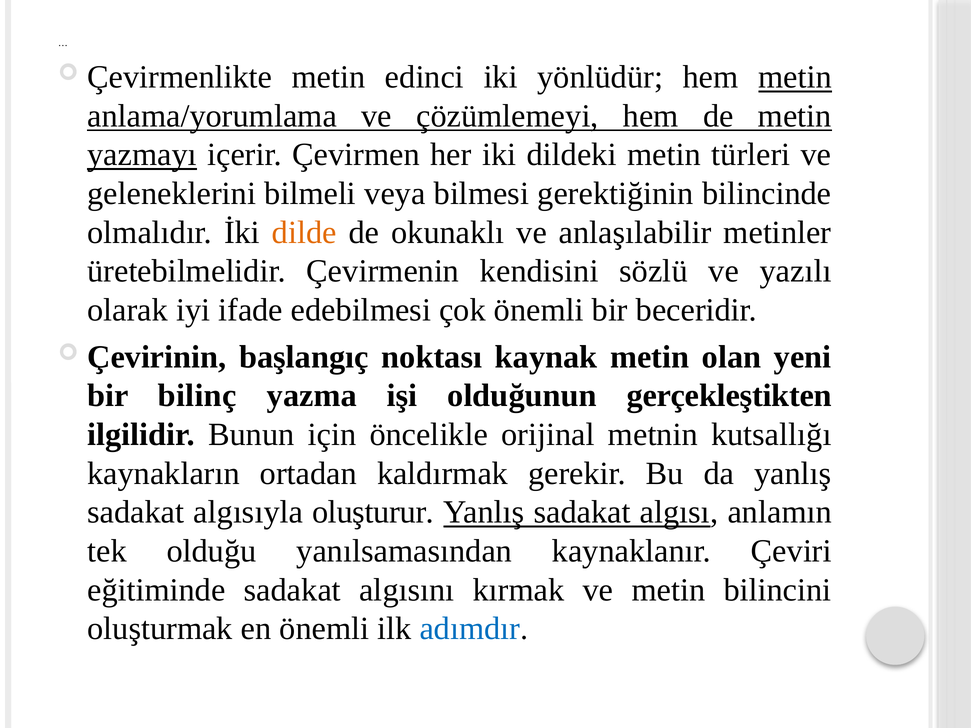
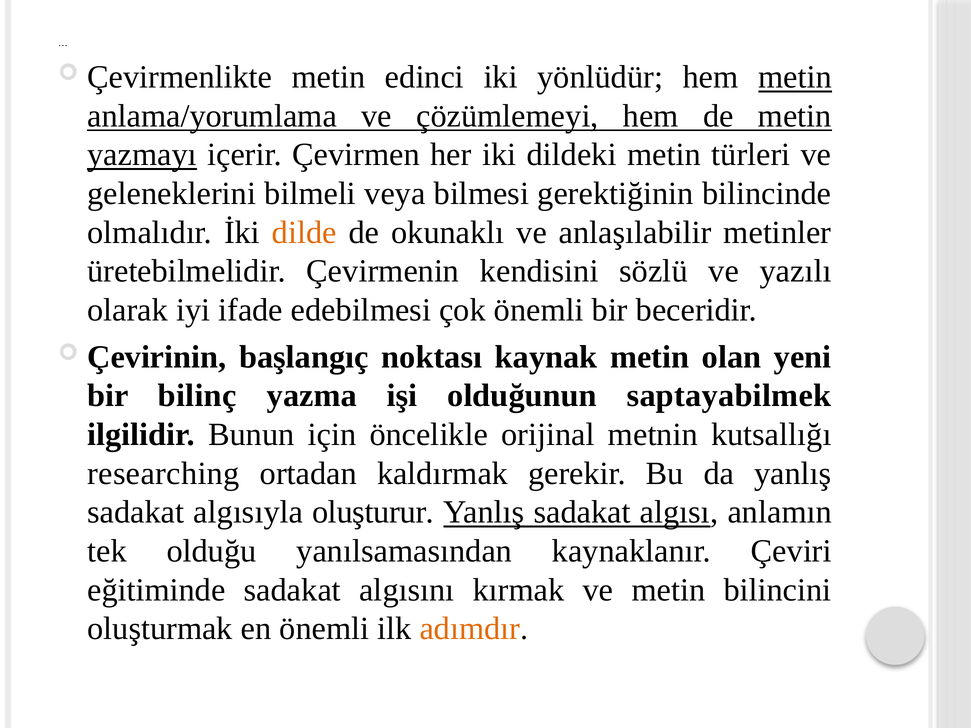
gerçekleştikten: gerçekleştikten -> saptayabilmek (729, 396)
kaynakların: kaynakların -> researching (163, 474)
adımdır colour: blue -> orange (470, 629)
